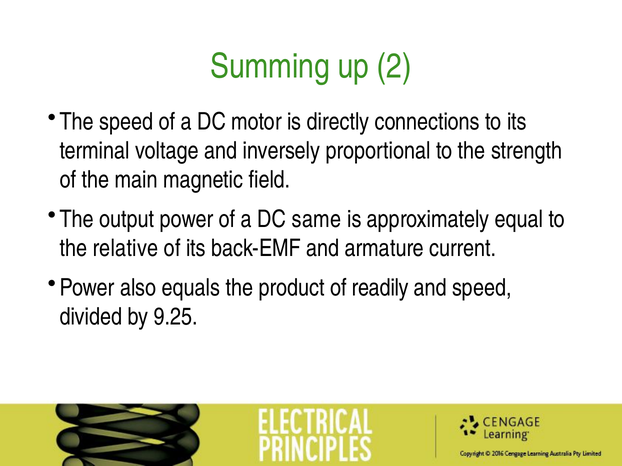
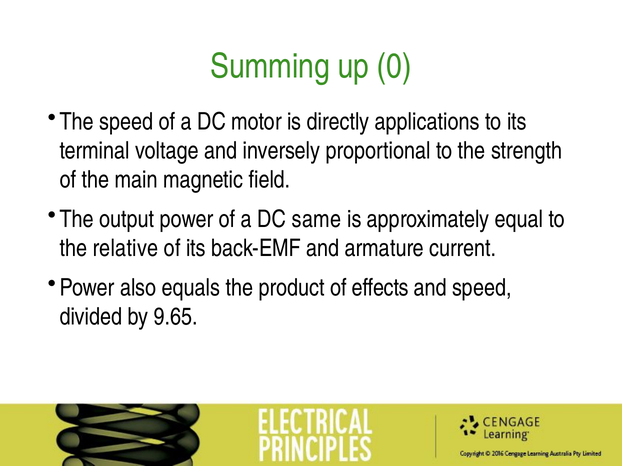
2: 2 -> 0 (394, 67)
connections: connections -> applications (427, 122)
readily: readily -> effects (380, 288)
9.25: 9.25 -> 9.65 (176, 317)
